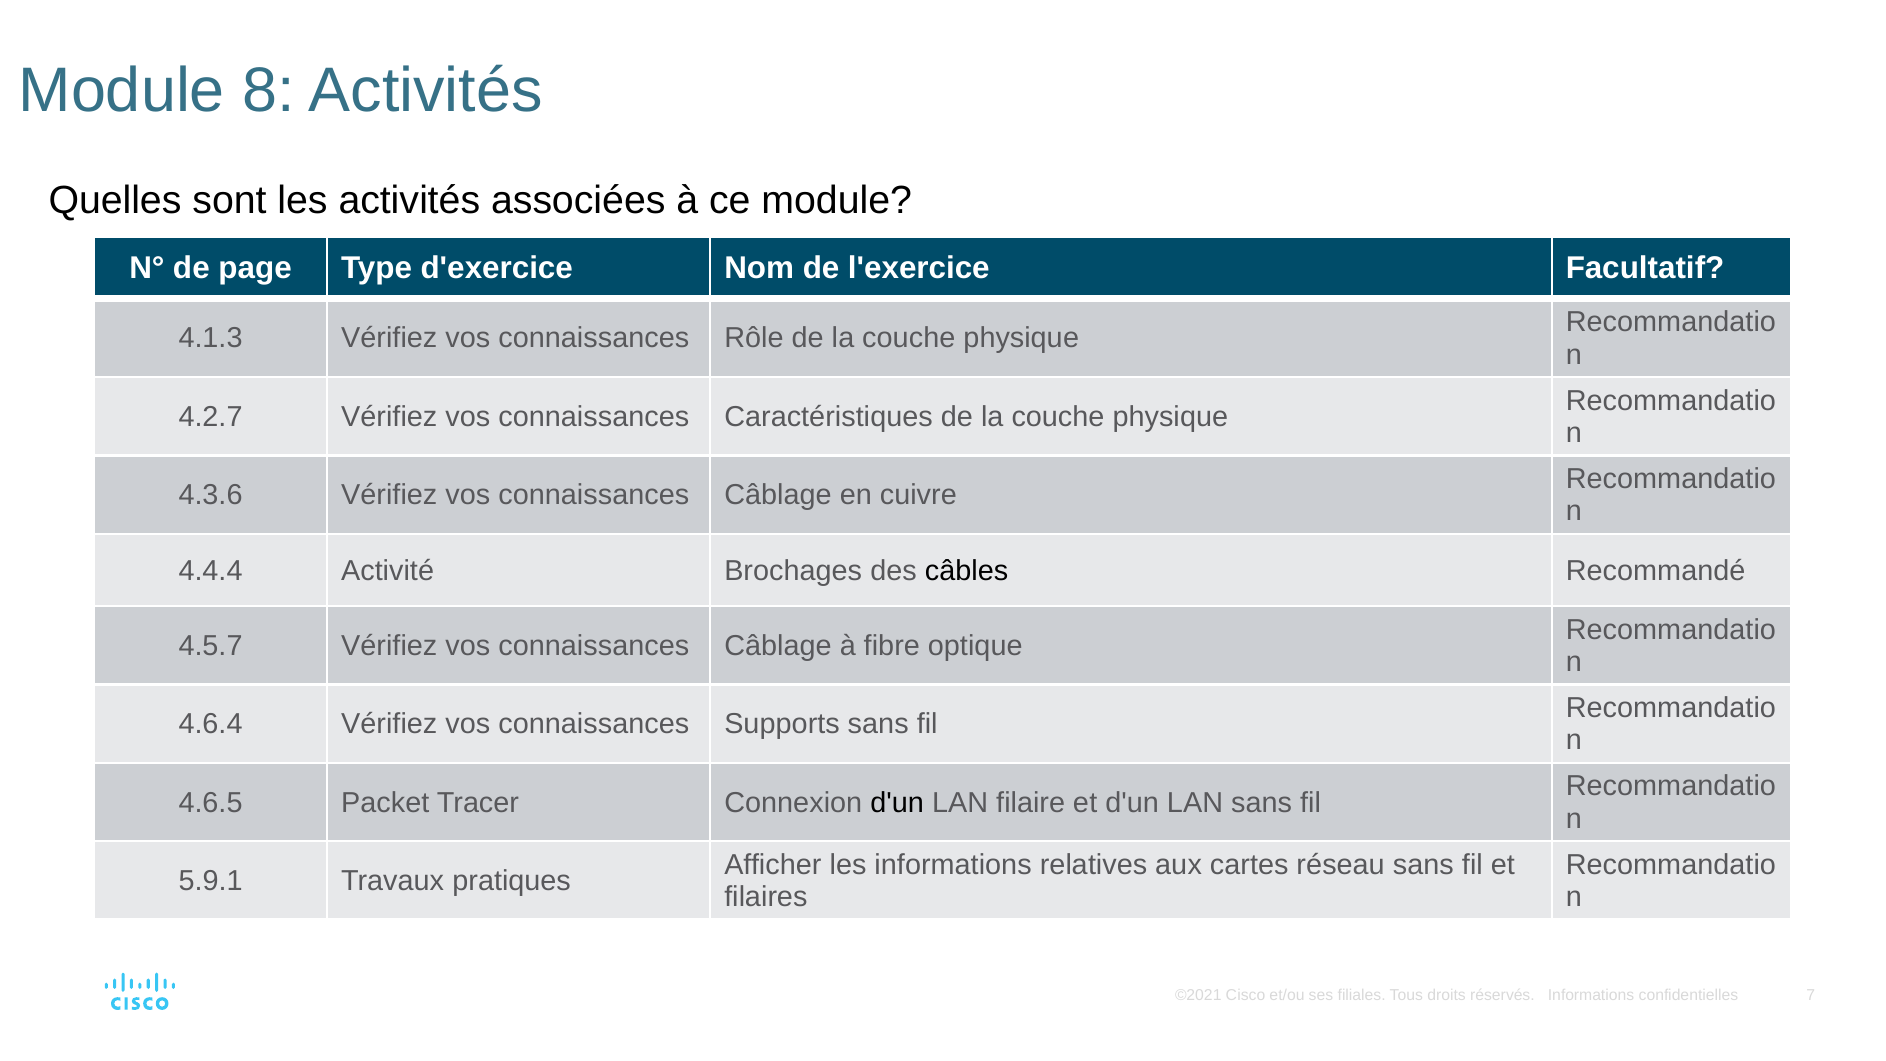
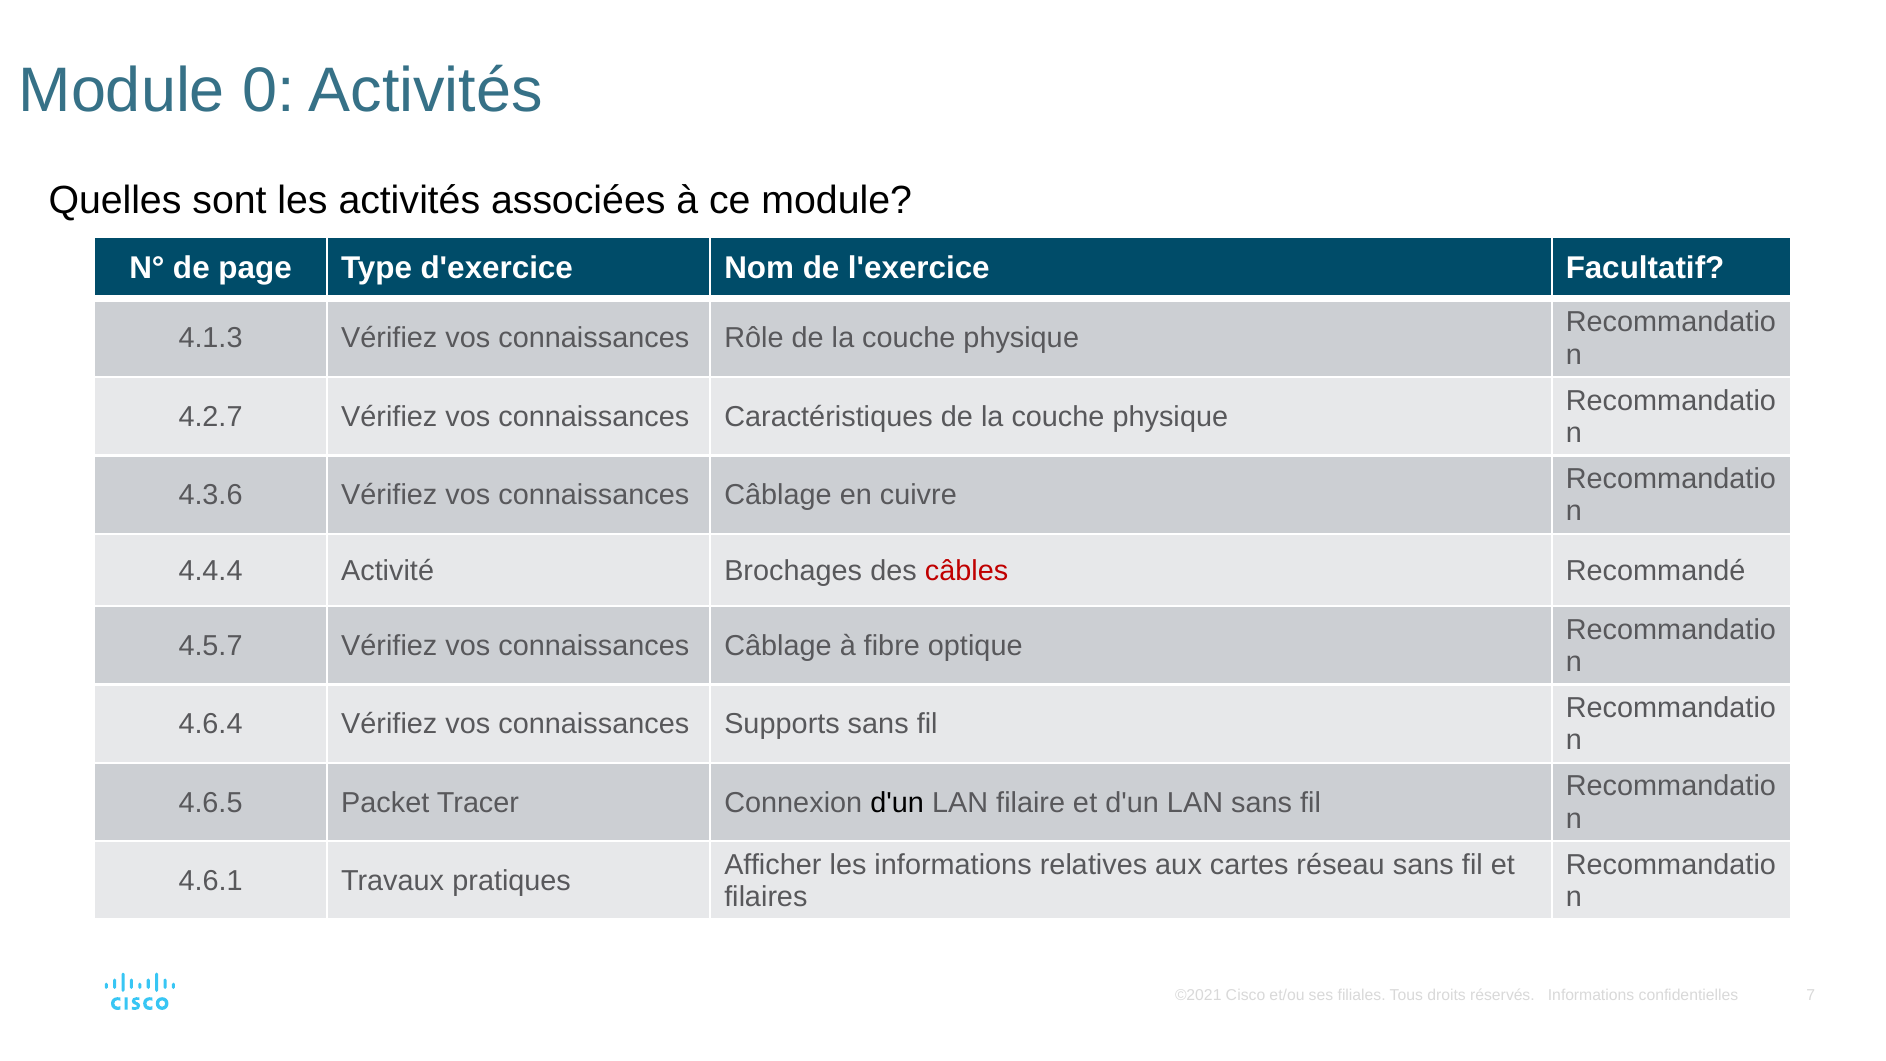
8: 8 -> 0 (268, 91)
câbles colour: black -> red (967, 570)
5.9.1: 5.9.1 -> 4.6.1 (211, 881)
